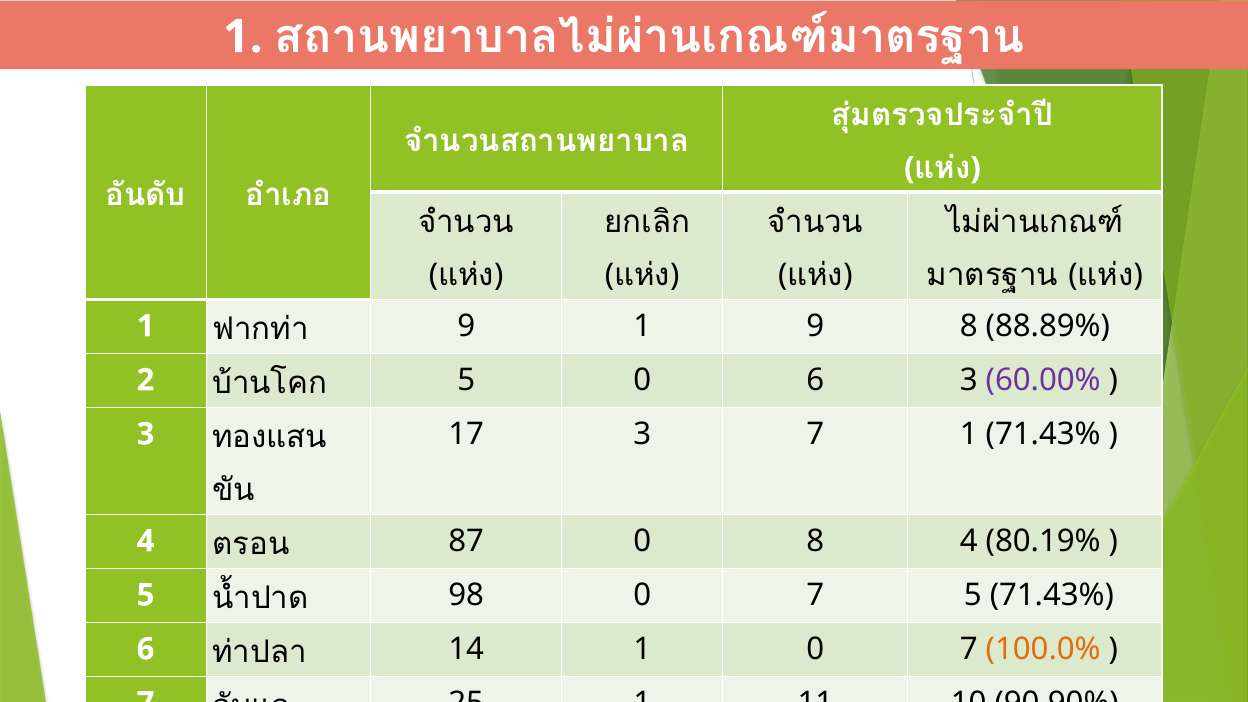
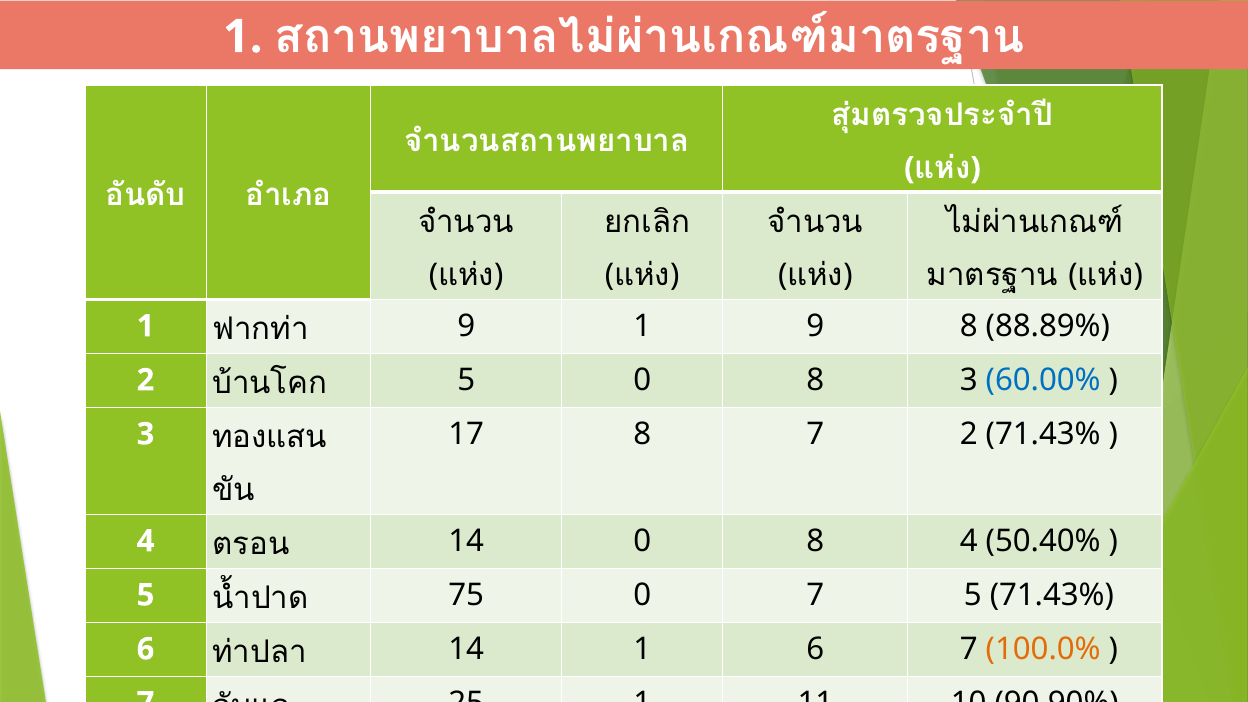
5 0 6: 6 -> 8 (815, 380)
60.00% colour: purple -> blue (1043, 380)
17 3: 3 -> 8 (642, 434)
7 1: 1 -> 2 (969, 434)
87: 87 -> 14 (466, 541)
80.19%: 80.19% -> 50.40% (1043, 541)
98: 98 -> 75 (466, 595)
1 0: 0 -> 6 (815, 649)
